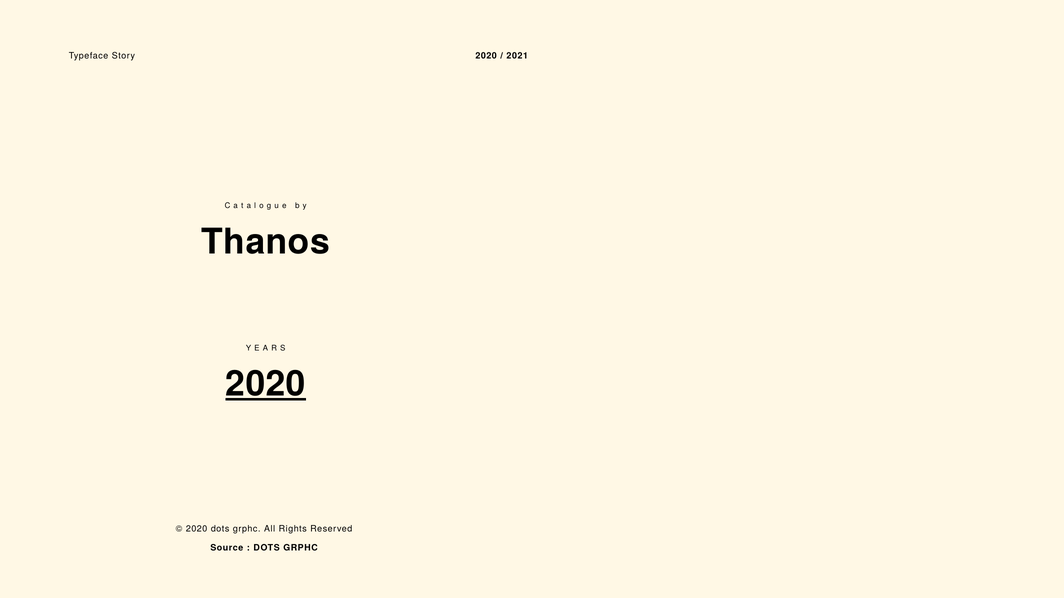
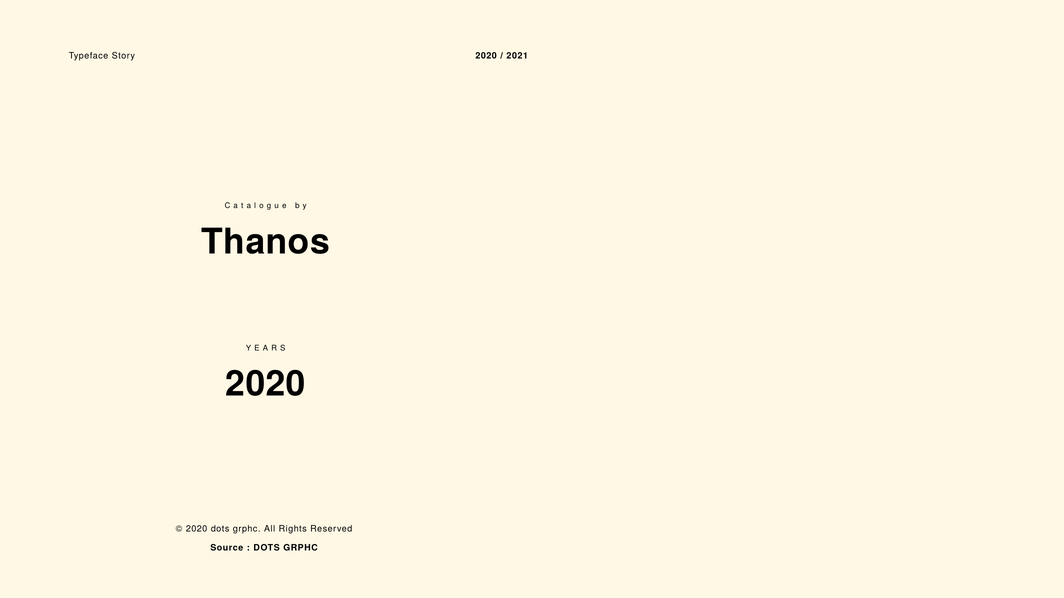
2020 underline: present -> none (265, 384)
